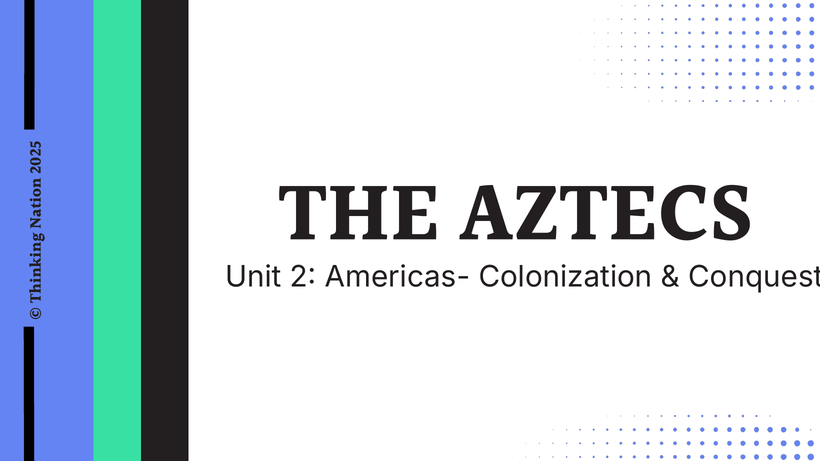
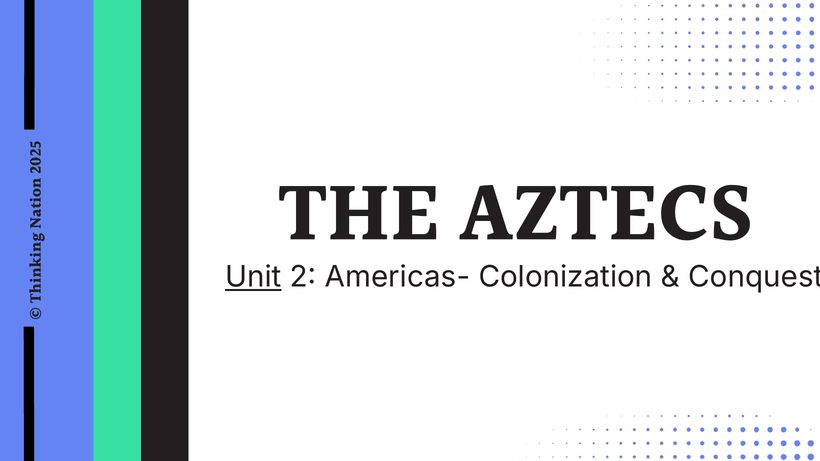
Unit underline: none -> present (253, 277)
